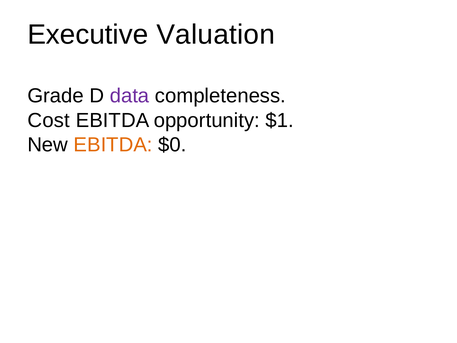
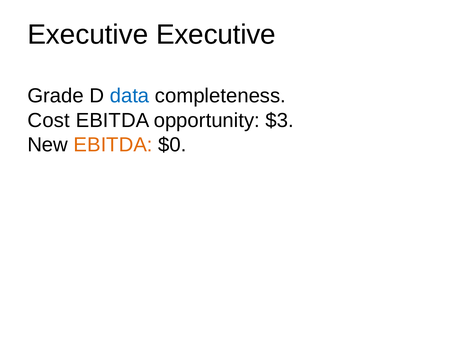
Executive Valuation: Valuation -> Executive (216, 35)
data colour: purple -> blue (130, 96)
$1: $1 -> $3 (280, 120)
